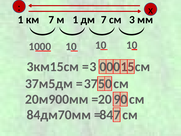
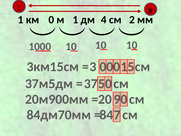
км 7: 7 -> 0 (51, 20)
дм 7: 7 -> 4 (104, 20)
3: 3 -> 2 (132, 20)
